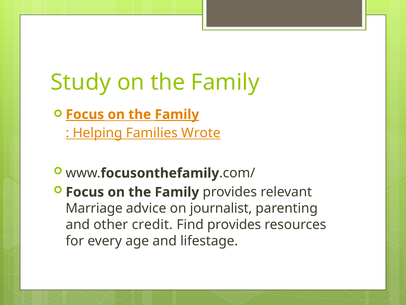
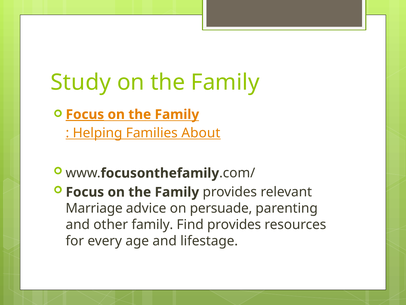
Family underline: present -> none (177, 114)
Wrote: Wrote -> About (201, 133)
journalist: journalist -> persuade (221, 208)
other credit: credit -> family (152, 224)
